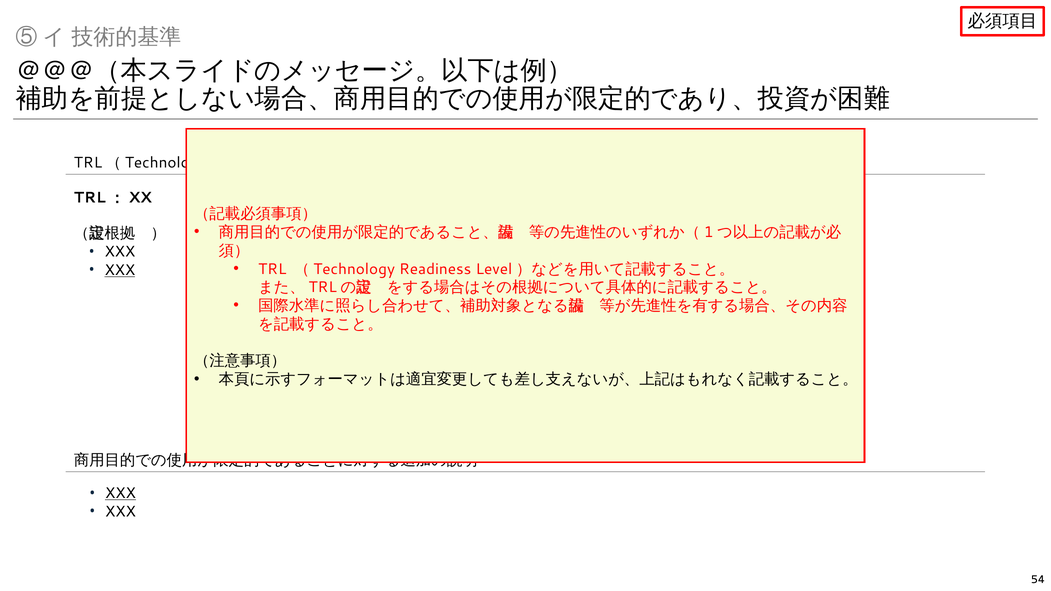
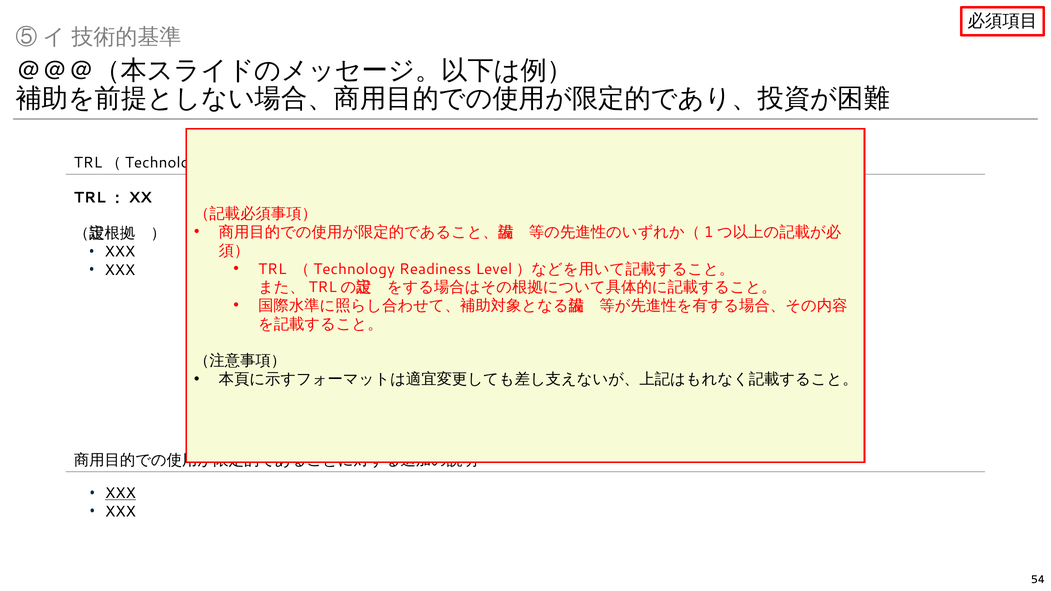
XXX underline: present -> none (120, 270)
